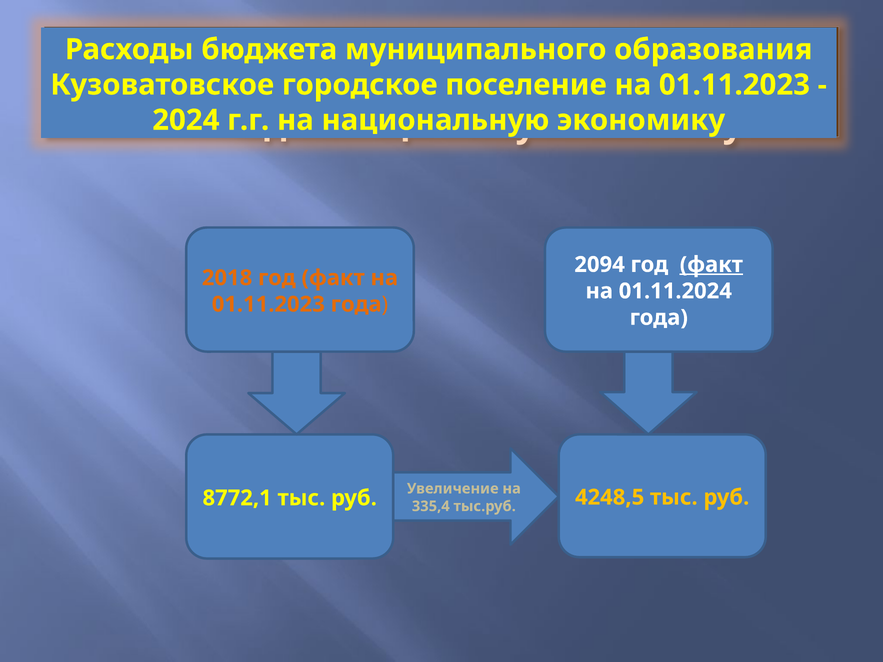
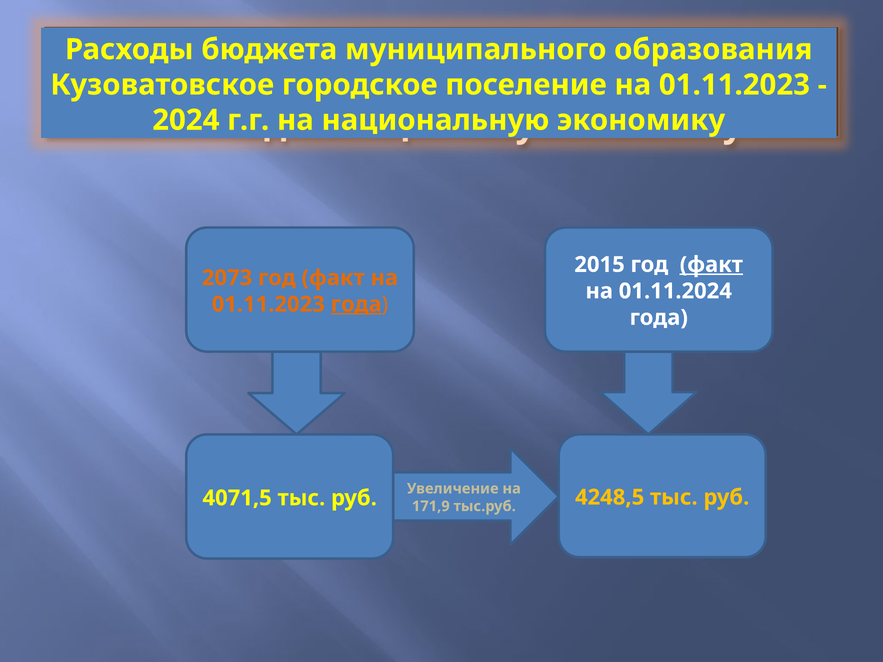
2094: 2094 -> 2015 (600, 265)
2018: 2018 -> 2073 (227, 278)
года underline: none -> present (356, 304)
8772,1: 8772,1 -> 4071,5 (237, 498)
335,4: 335,4 -> 171,9 (431, 506)
